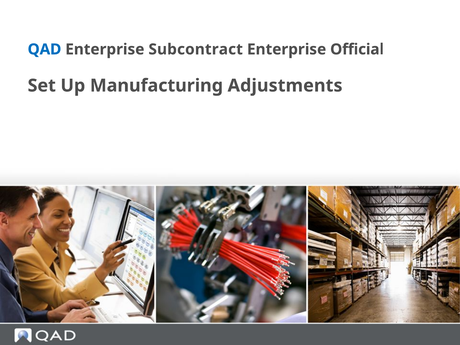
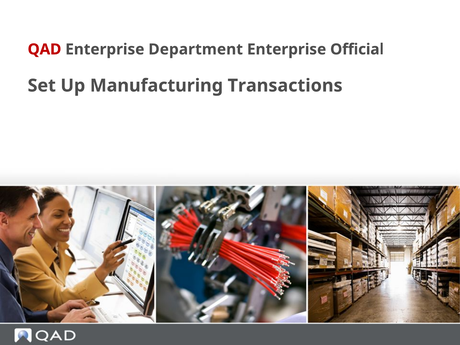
QAD colour: blue -> red (44, 49)
Subcontract: Subcontract -> Department (196, 49)
Adjustments: Adjustments -> Transactions (285, 86)
